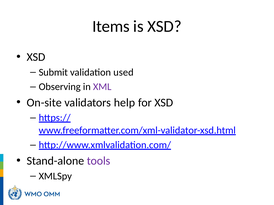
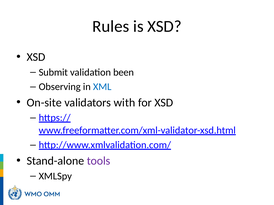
Items: Items -> Rules (111, 27)
used: used -> been (124, 73)
XML colour: purple -> blue (102, 87)
help: help -> with (124, 103)
